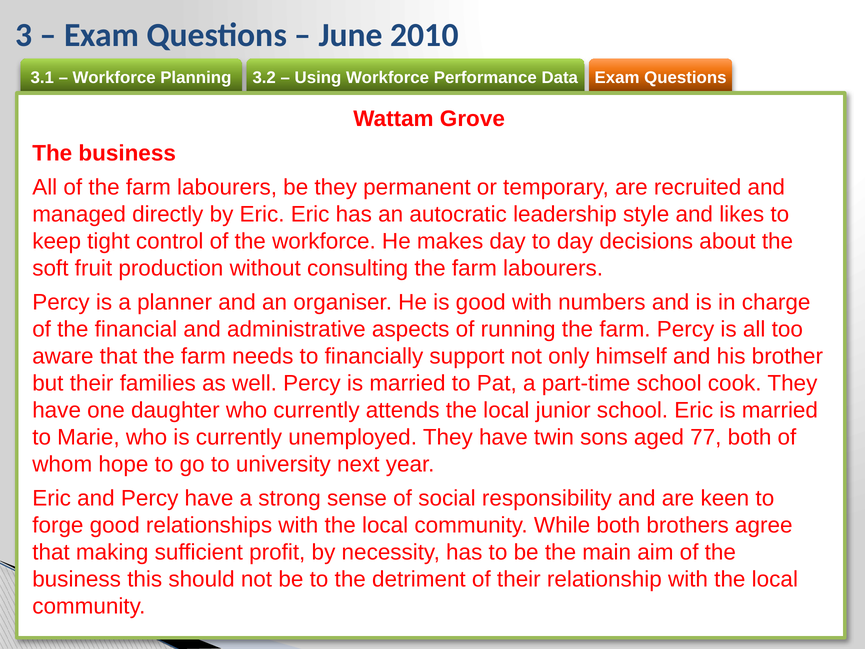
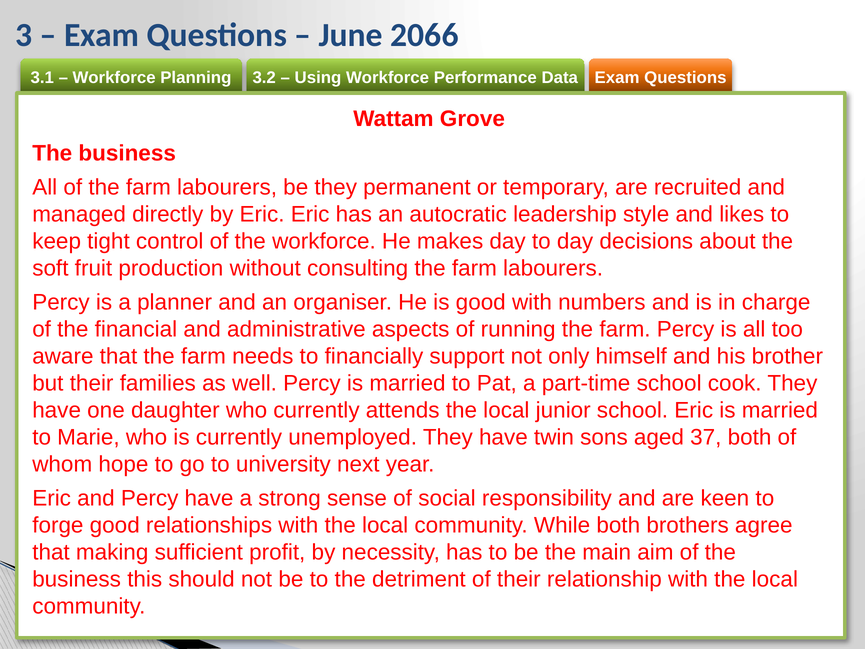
2010: 2010 -> 2066 (425, 35)
77: 77 -> 37 (706, 437)
